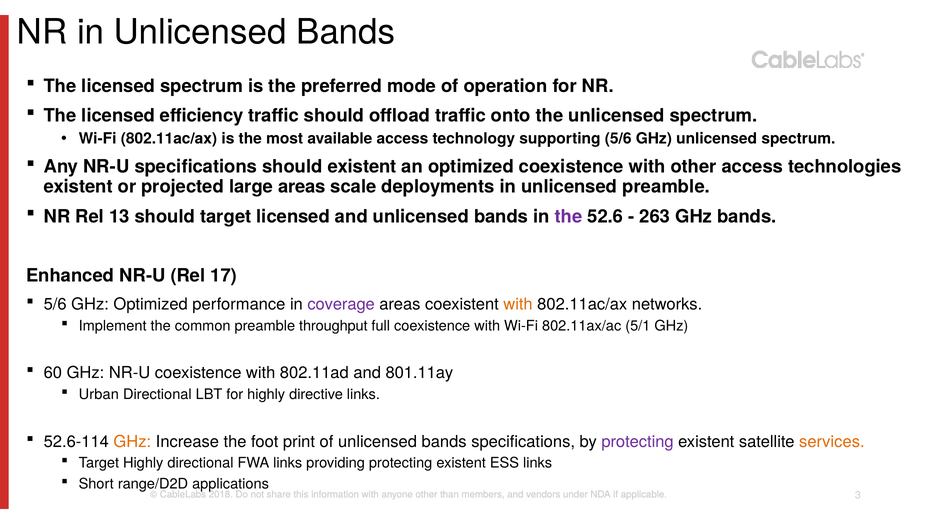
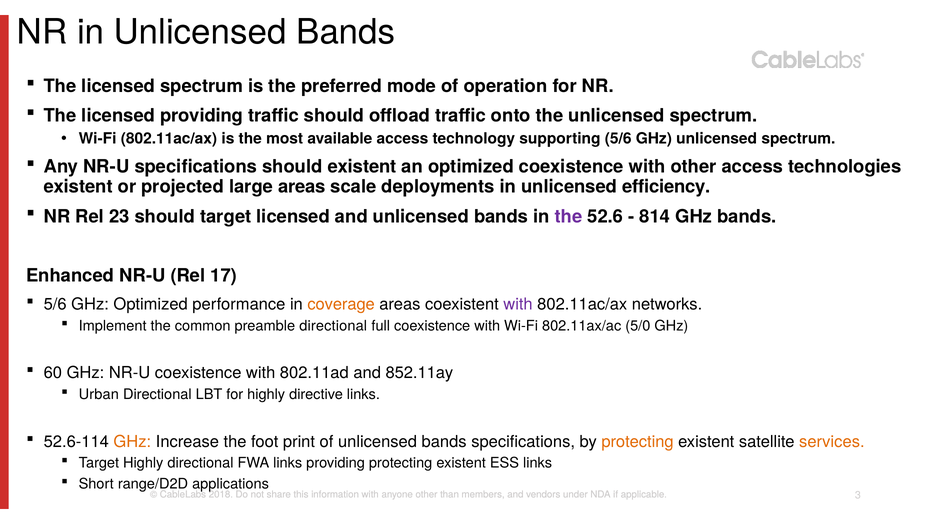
licensed efficiency: efficiency -> providing (202, 116)
unlicensed preamble: preamble -> efficiency (666, 187)
13: 13 -> 23 (119, 217)
263: 263 -> 814 (655, 217)
coverage colour: purple -> orange (341, 304)
with colour: orange -> purple (518, 304)
preamble throughput: throughput -> directional (333, 326)
5/1: 5/1 -> 5/0 (638, 326)
801.11ay: 801.11ay -> 852.11ay (419, 373)
protecting colour: purple -> orange (637, 442)
